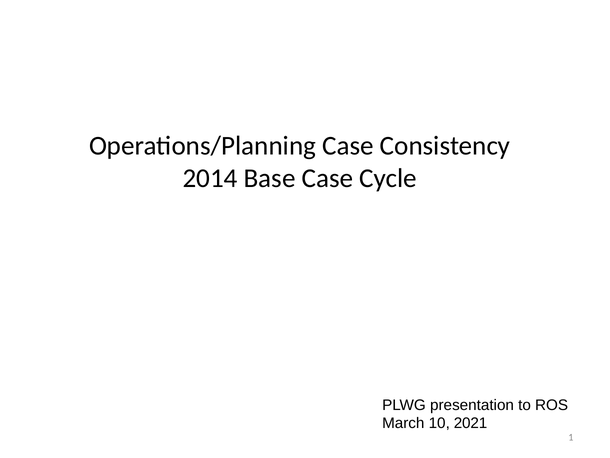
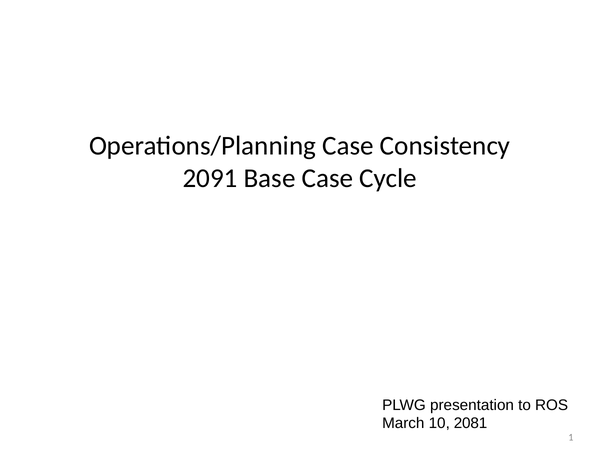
2014: 2014 -> 2091 (210, 178)
2021: 2021 -> 2081 (471, 423)
